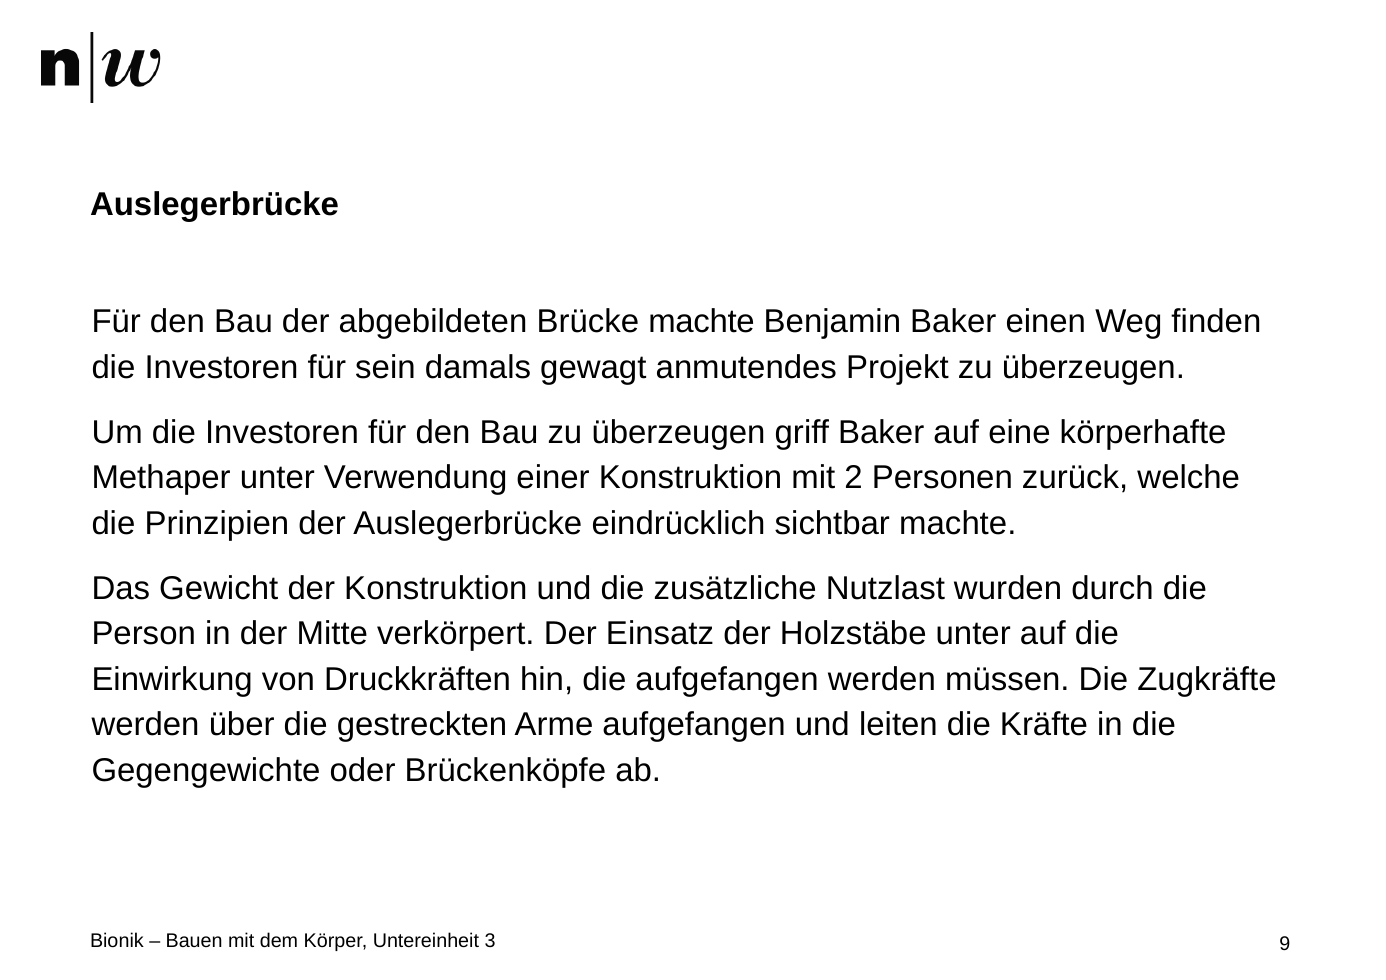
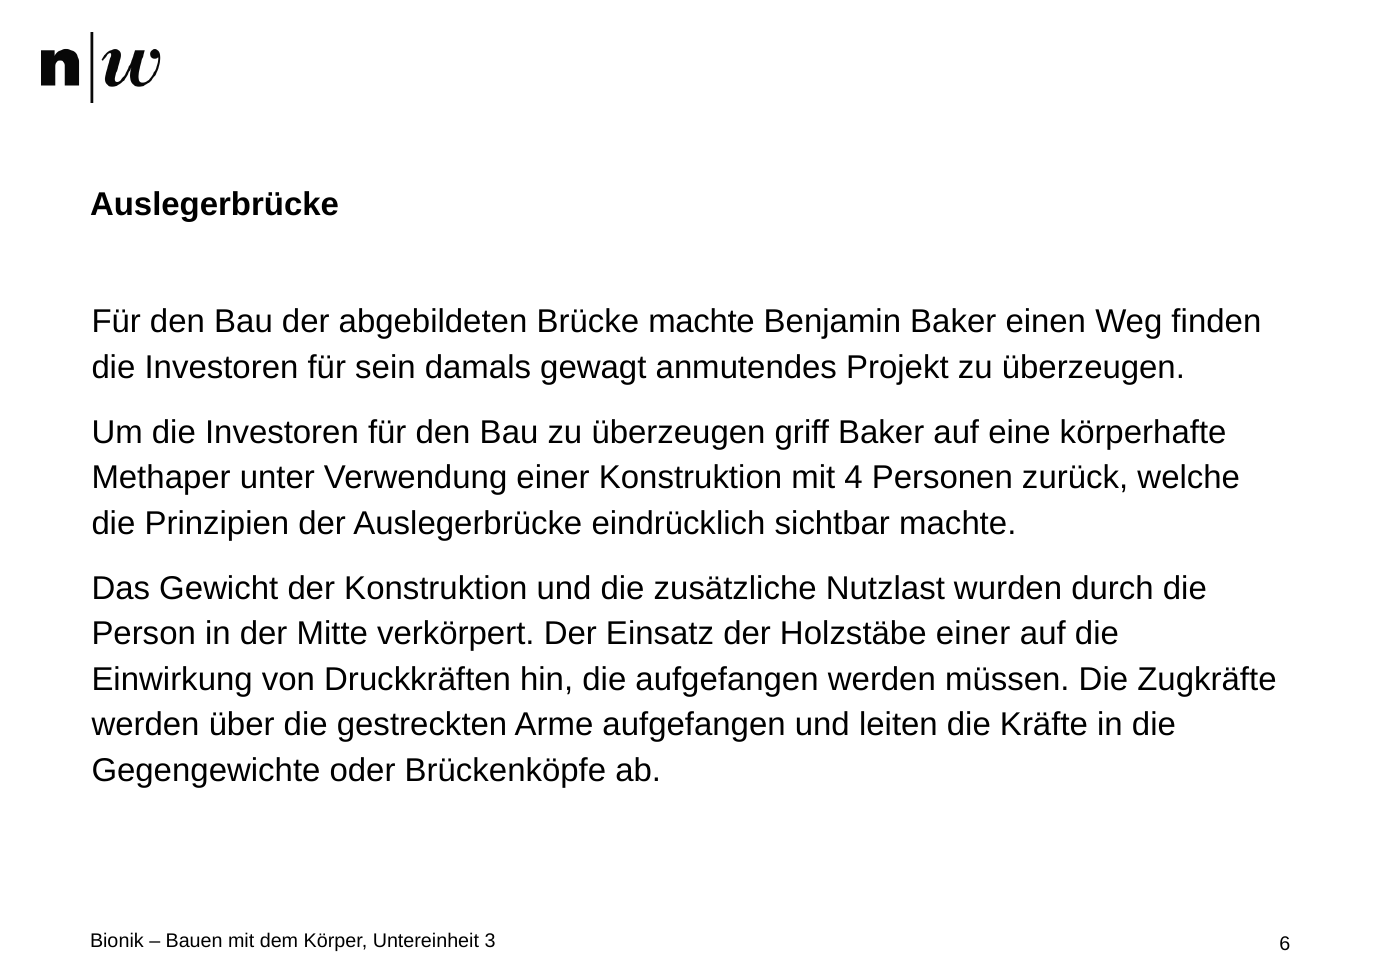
2: 2 -> 4 (854, 478)
Holzstäbe unter: unter -> einer (973, 634)
9: 9 -> 6 (1285, 944)
